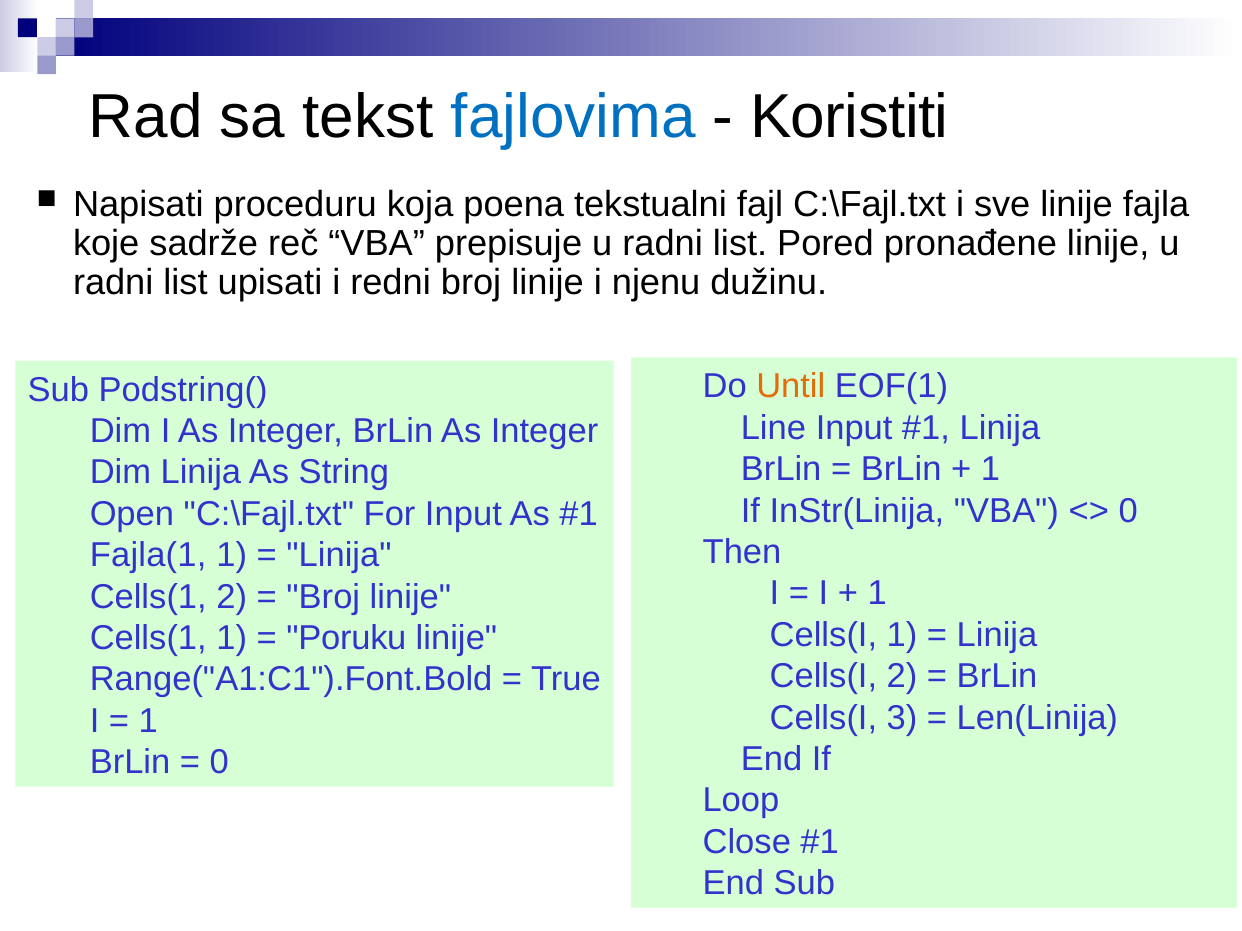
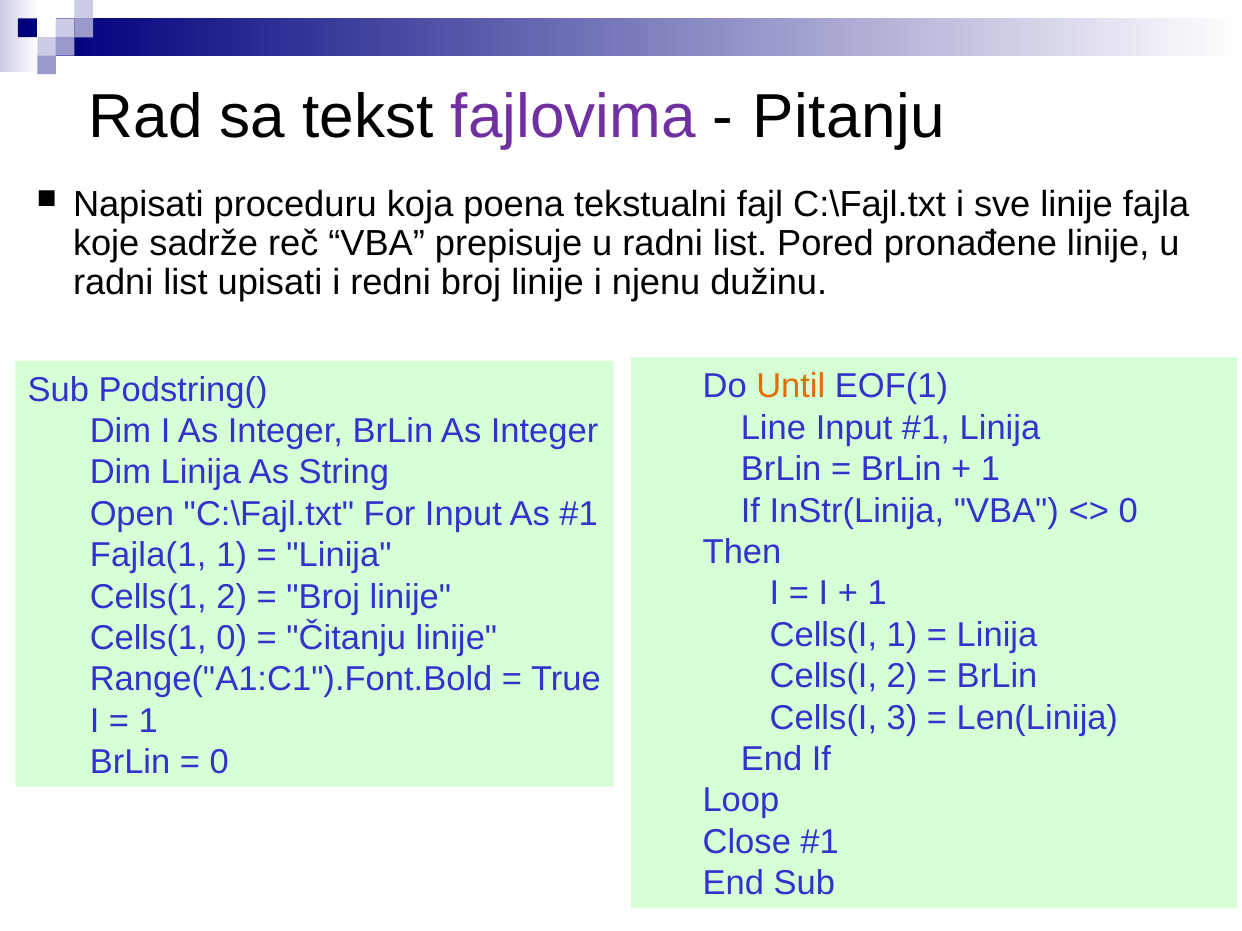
fajlovima colour: blue -> purple (573, 117)
Koristiti: Koristiti -> Pitanju (849, 117)
Cells(1 1: 1 -> 0 (232, 639)
Poruku: Poruku -> Čitanju (346, 639)
